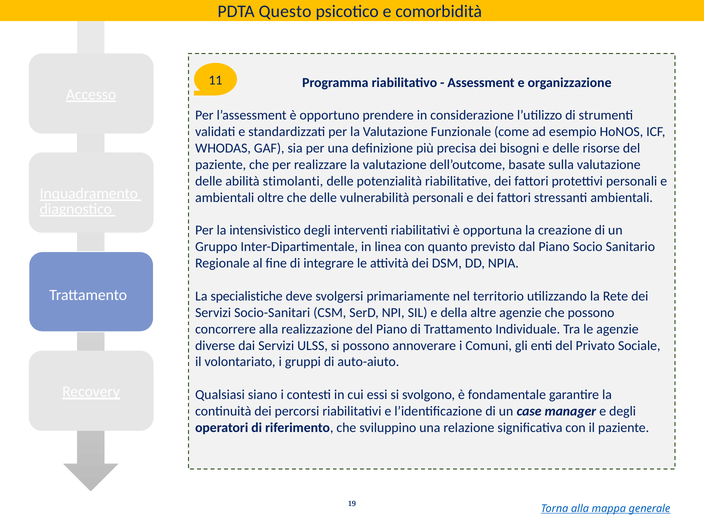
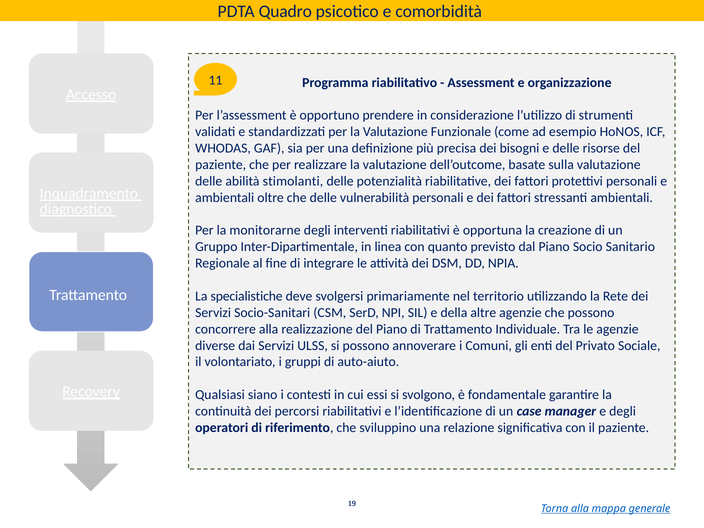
Questo: Questo -> Quadro (285, 12)
intensivistico: intensivistico -> monitorarne (265, 230)
